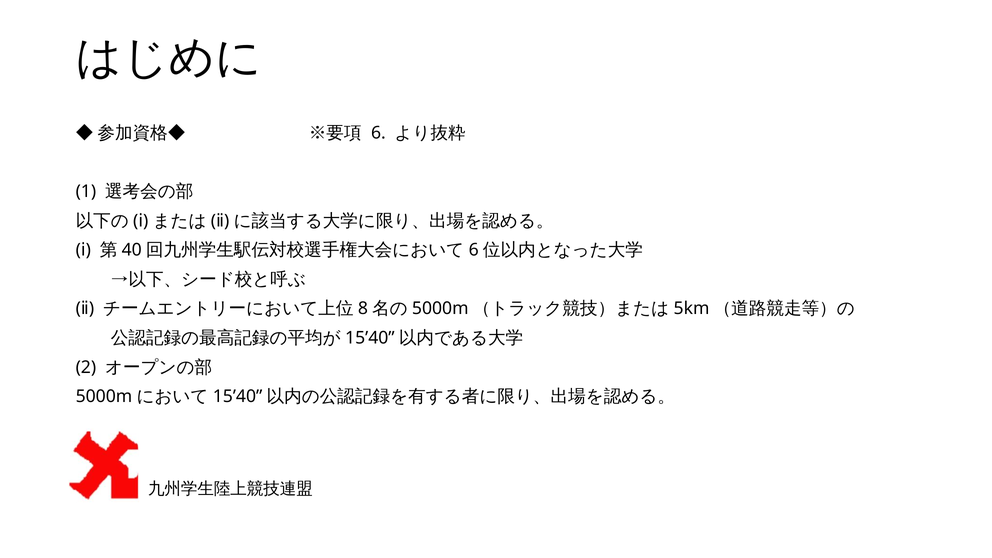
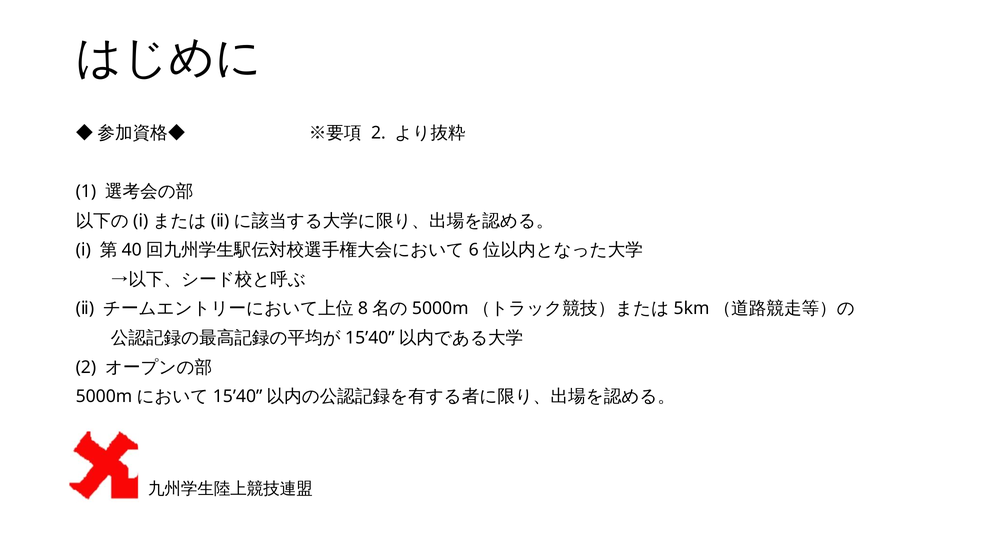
6: 6 -> 2 (378, 133)
